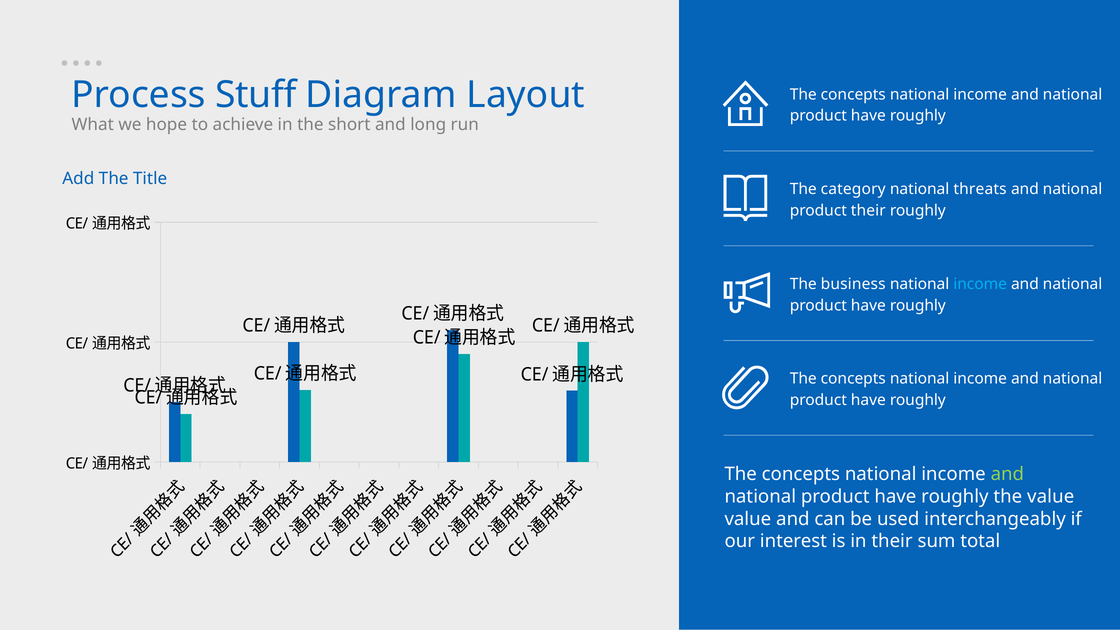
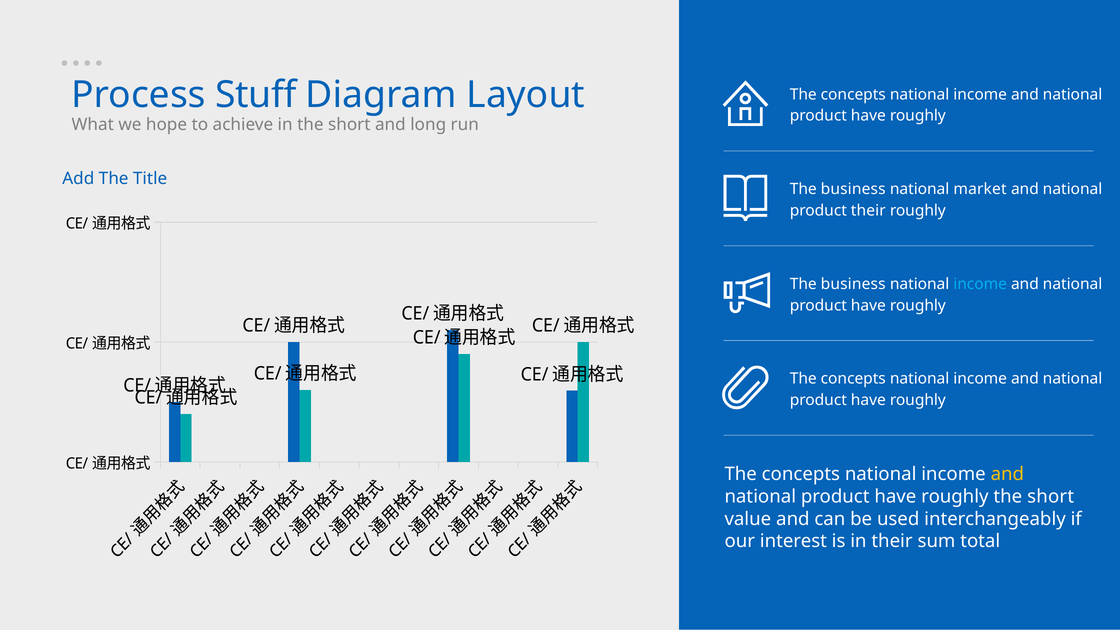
category: category -> business (853, 189)
threats: threats -> market (980, 189)
and colour: light green -> yellow (1007, 474)
roughly the value: value -> short (1051, 496)
